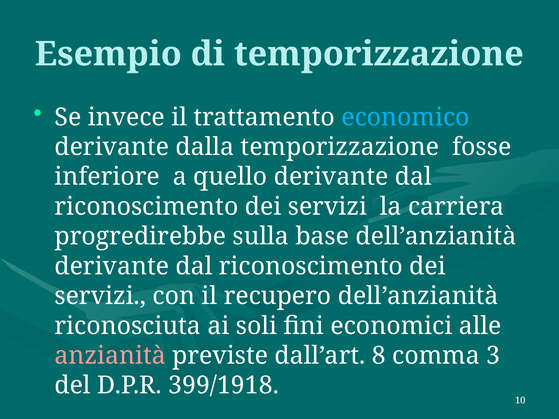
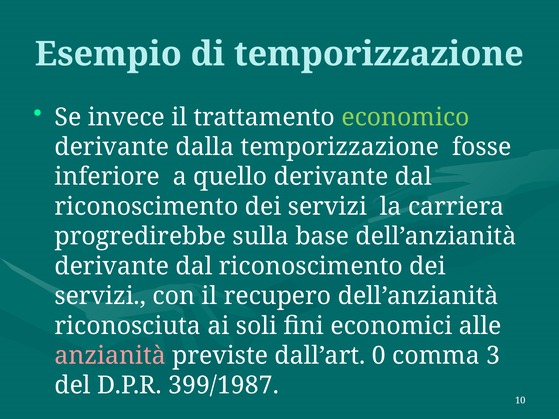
economico colour: light blue -> light green (406, 117)
8: 8 -> 0 (379, 356)
399/1918: 399/1918 -> 399/1987 (224, 386)
